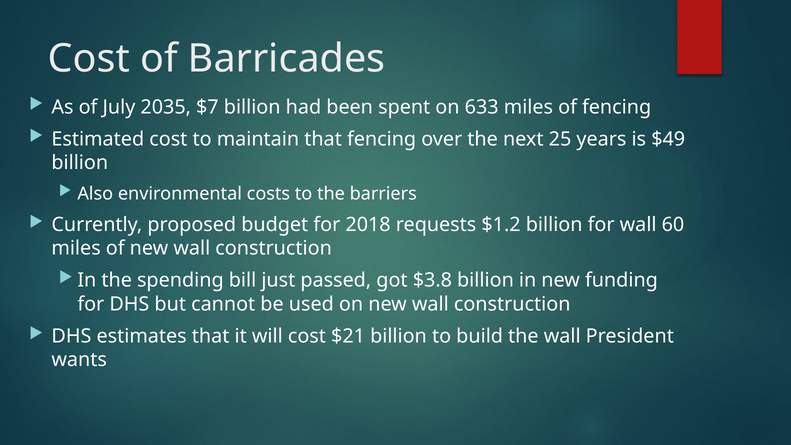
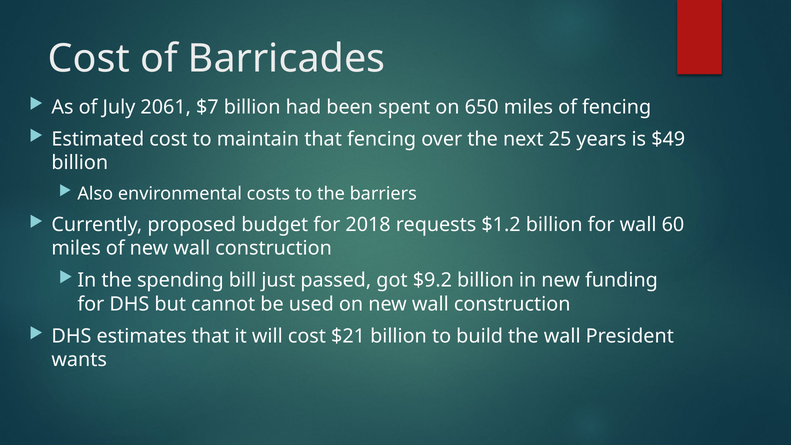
2035: 2035 -> 2061 (166, 107)
633: 633 -> 650 (482, 107)
$3.8: $3.8 -> $9.2 (432, 280)
